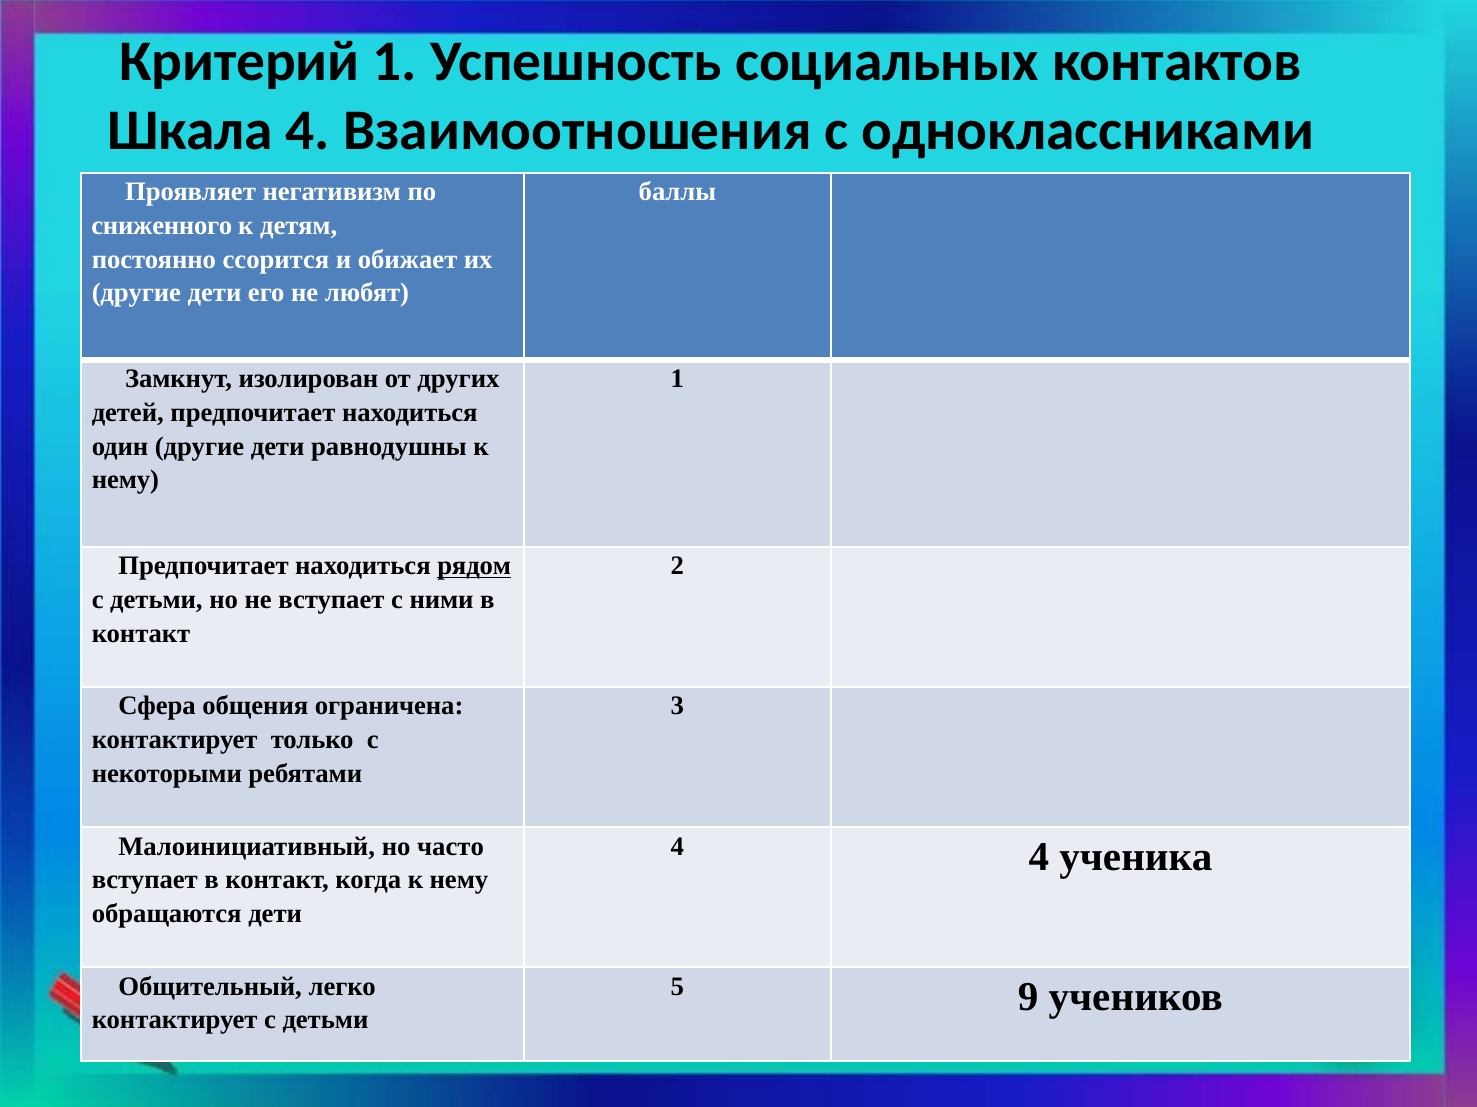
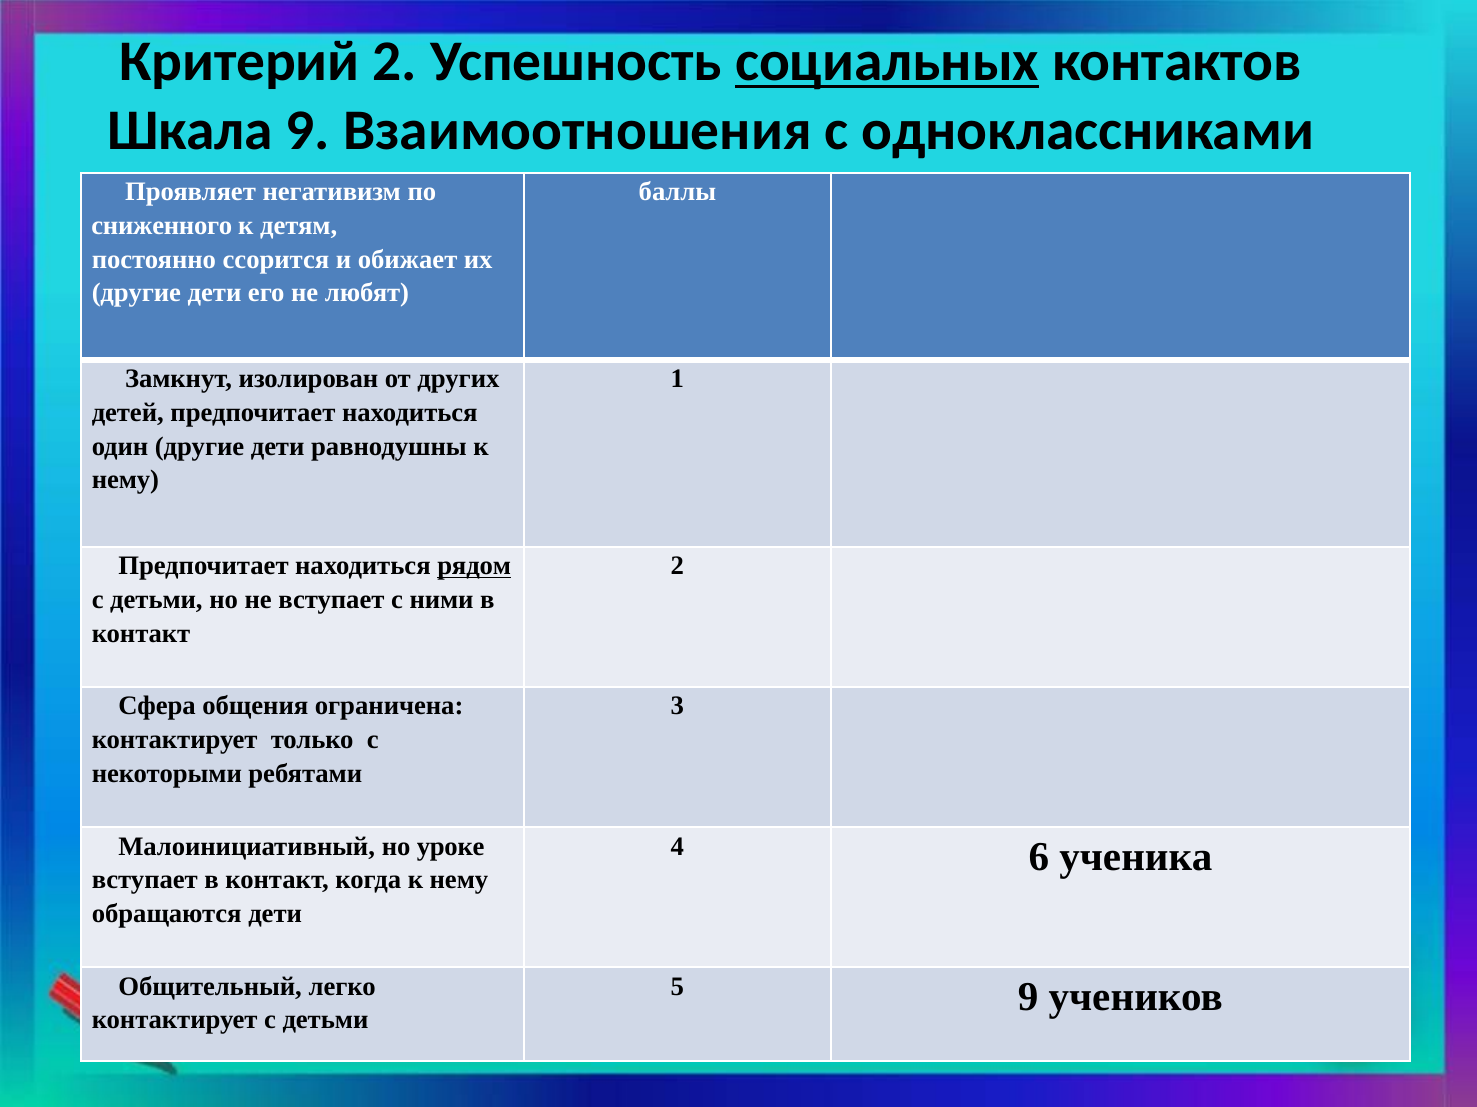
Критерий 1: 1 -> 2 (395, 62)
социальных underline: none -> present (887, 62)
Шкала 4: 4 -> 9 (308, 131)
часто: часто -> уроке (451, 847)
4 4: 4 -> 6 (1039, 858)
